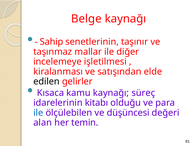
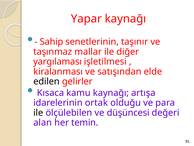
Belge: Belge -> Yapar (86, 19)
incelemeye: incelemeye -> yargılaması (58, 61)
süreç: süreç -> artışa (143, 93)
kitabı: kitabı -> ortak (96, 102)
ile colour: blue -> black (38, 112)
